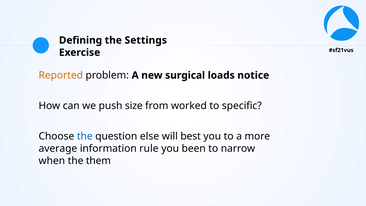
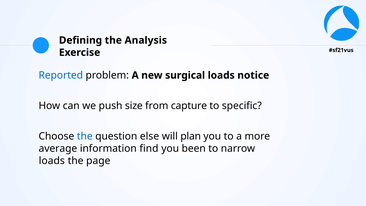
Settings: Settings -> Analysis (146, 40)
Reported colour: orange -> blue (61, 75)
worked: worked -> capture (189, 106)
best: best -> plan (191, 136)
rule: rule -> find (149, 149)
when: when -> loads (52, 161)
them: them -> page (98, 161)
